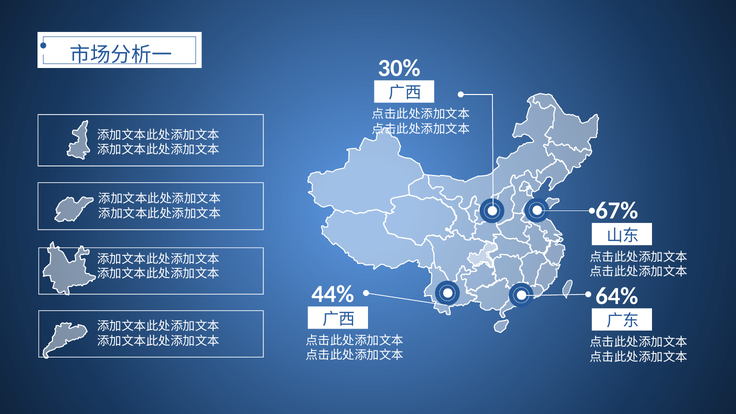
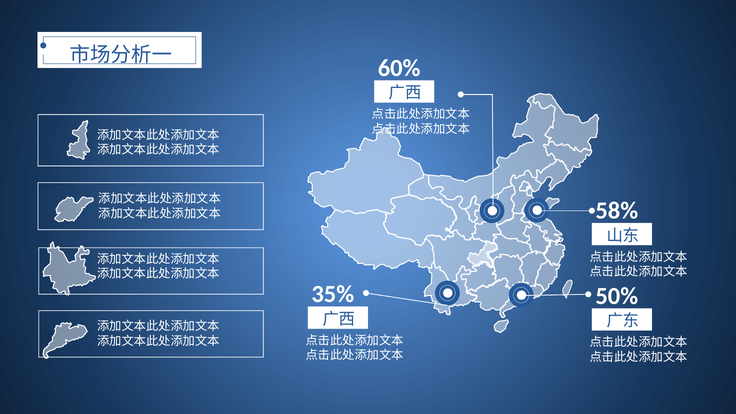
30%: 30% -> 60% (399, 68)
67%: 67% -> 58% (617, 211)
44%: 44% -> 35% (333, 294)
64%: 64% -> 50% (617, 296)
